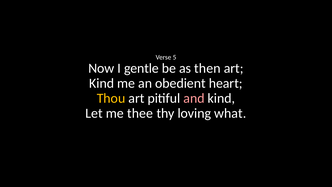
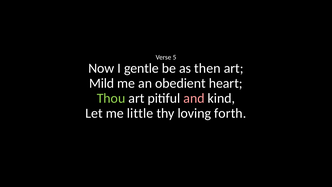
Kind: Kind -> Mild (102, 83)
Thou colour: yellow -> light green (111, 98)
thee: thee -> little (140, 113)
what: what -> forth (230, 113)
